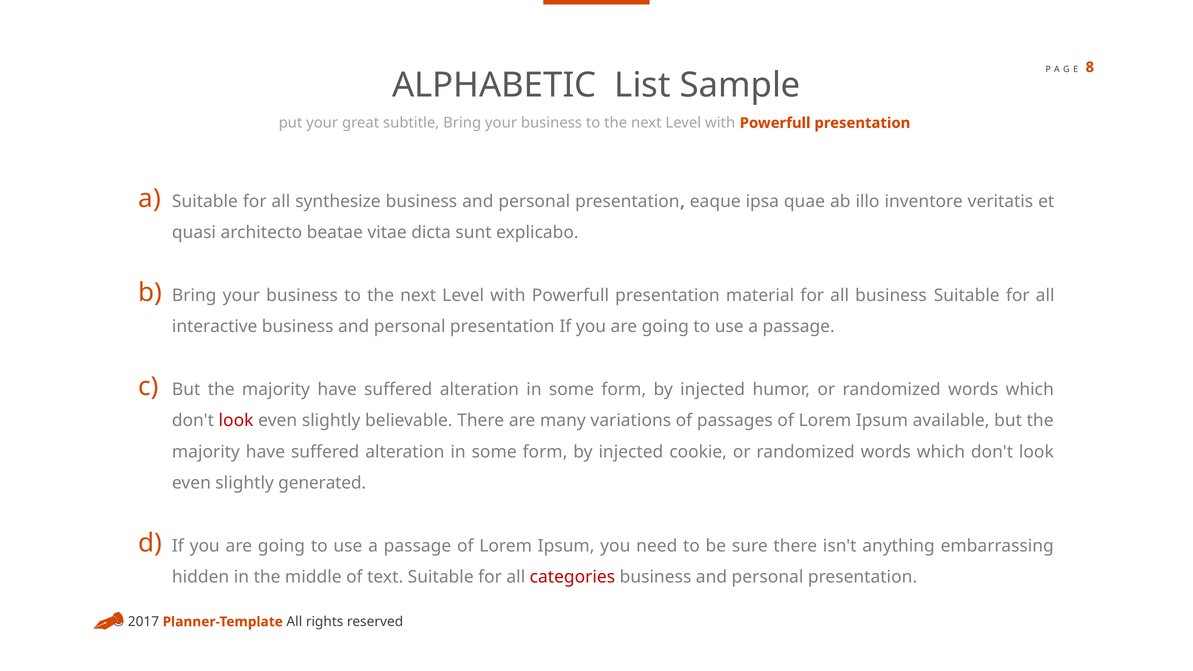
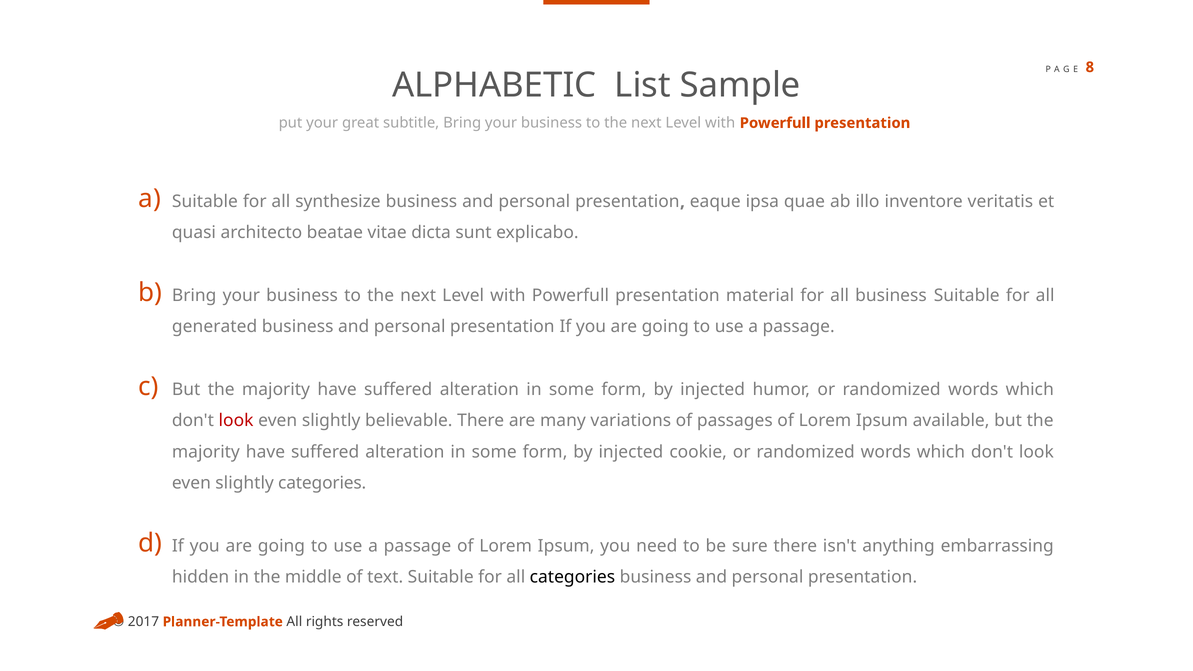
interactive: interactive -> generated (215, 327)
slightly generated: generated -> categories (322, 483)
categories colour: red -> black (572, 577)
